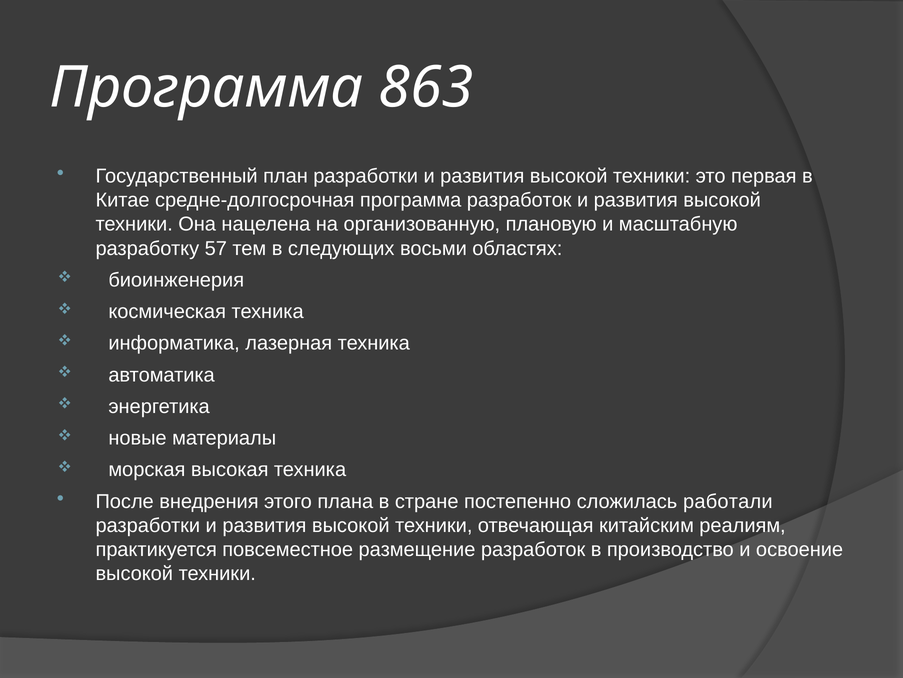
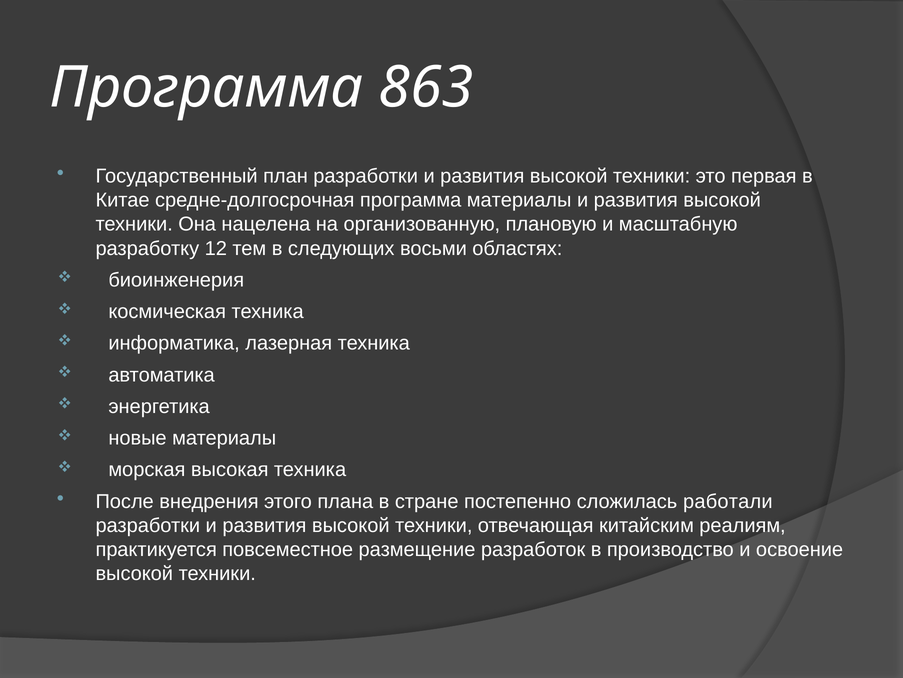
программа разработок: разработок -> материалы (519, 200)
57: 57 -> 12 (216, 248)
